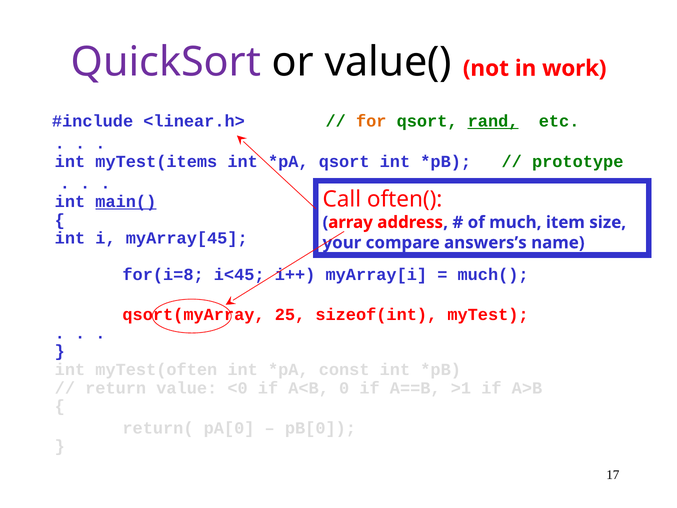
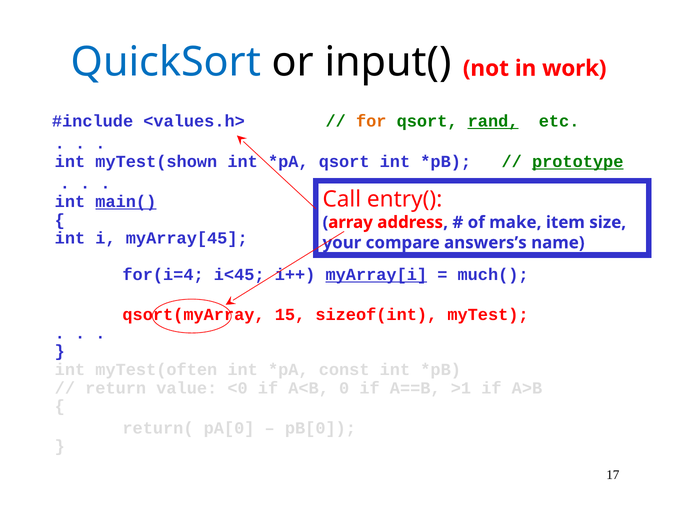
QuickSort colour: purple -> blue (166, 62)
value(: value( -> input( (388, 62)
<linear.h>: <linear.h> -> <values.h> (194, 121)
myTest(items: myTest(items -> myTest(shown (156, 162)
prototype underline: none -> present (578, 162)
often(: often( -> entry( (405, 199)
much: much -> make (515, 222)
for(i=8: for(i=8 -> for(i=4 (163, 275)
myArray[i underline: none -> present (376, 275)
25: 25 -> 15 (290, 315)
